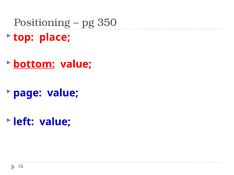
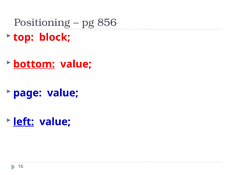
350: 350 -> 856 (107, 23)
place: place -> block (55, 37)
left underline: none -> present (24, 122)
